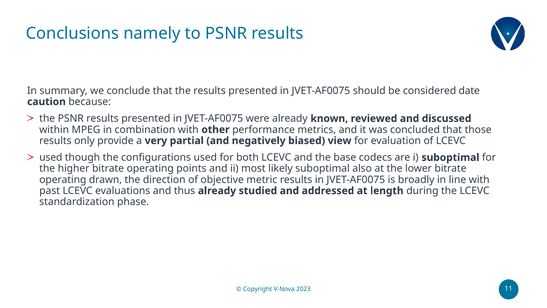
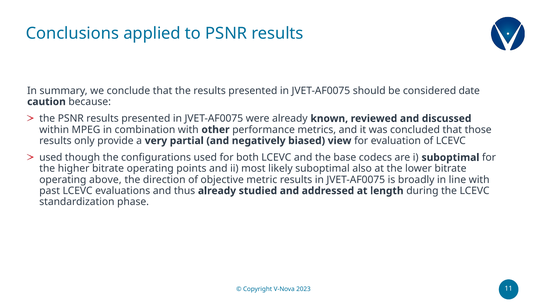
namely: namely -> applied (152, 33)
drawn: drawn -> above (105, 180)
